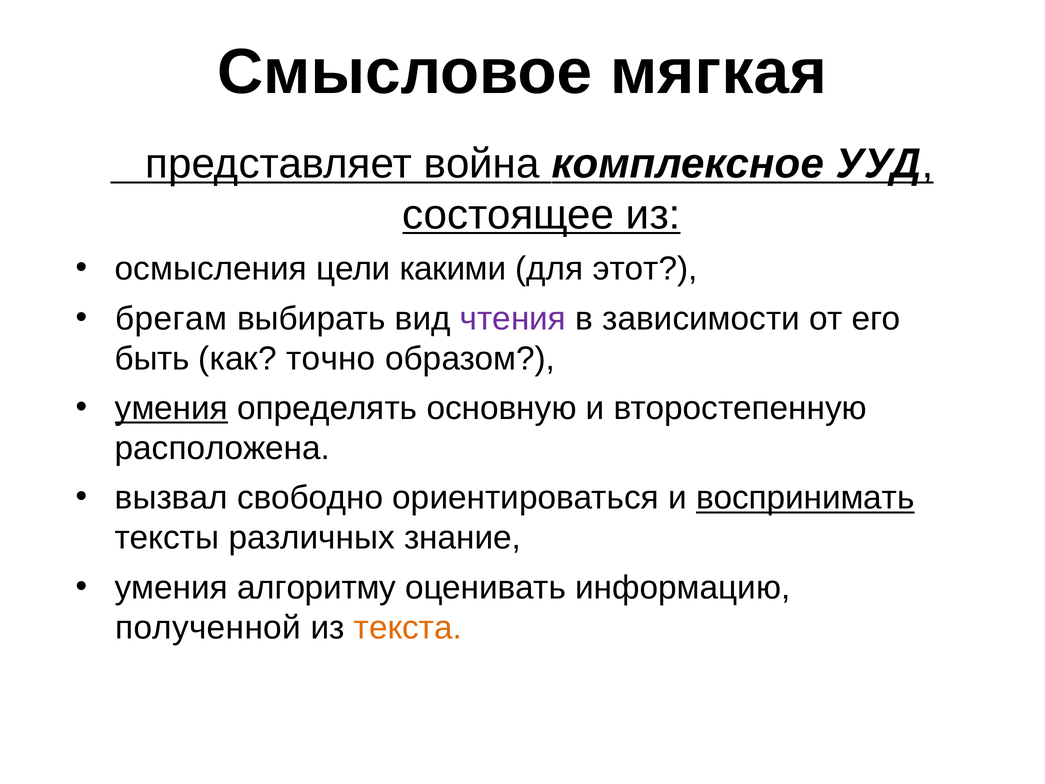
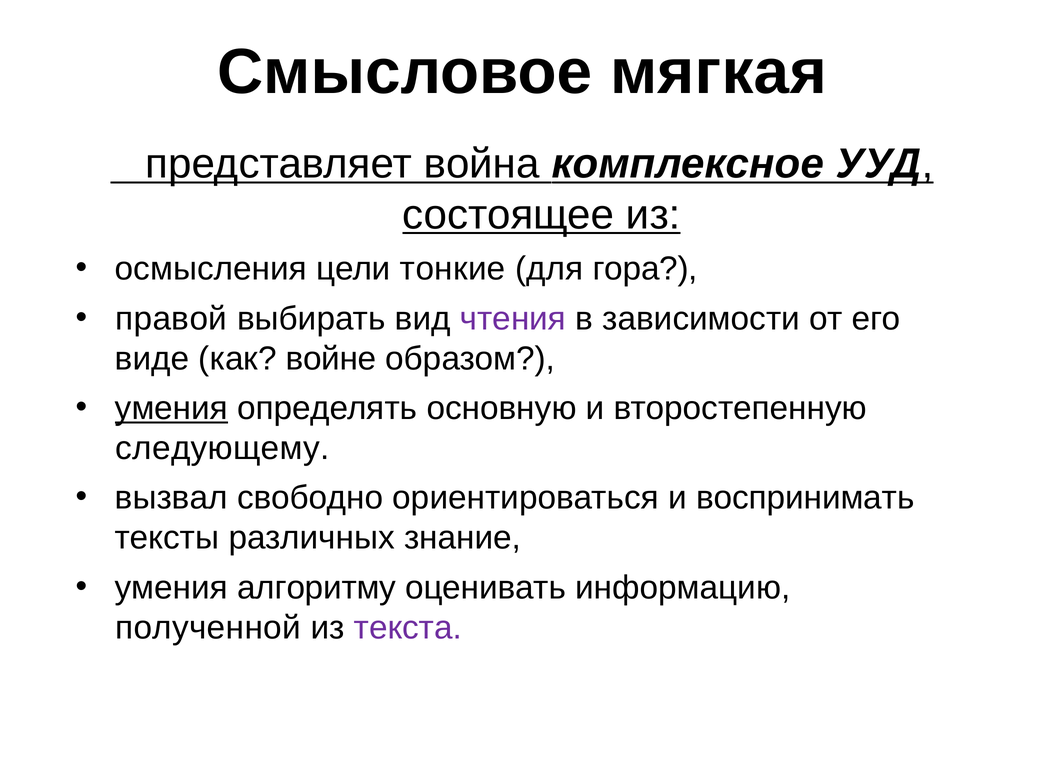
какими: какими -> тонкие (453, 269)
этот: этот -> гора (645, 269)
брегам: брегам -> правой (171, 318)
быть: быть -> виде (152, 358)
точно: точно -> войне (331, 358)
расположена: расположена -> следующему (222, 448)
воспринимать underline: present -> none (805, 498)
текста colour: orange -> purple (408, 627)
